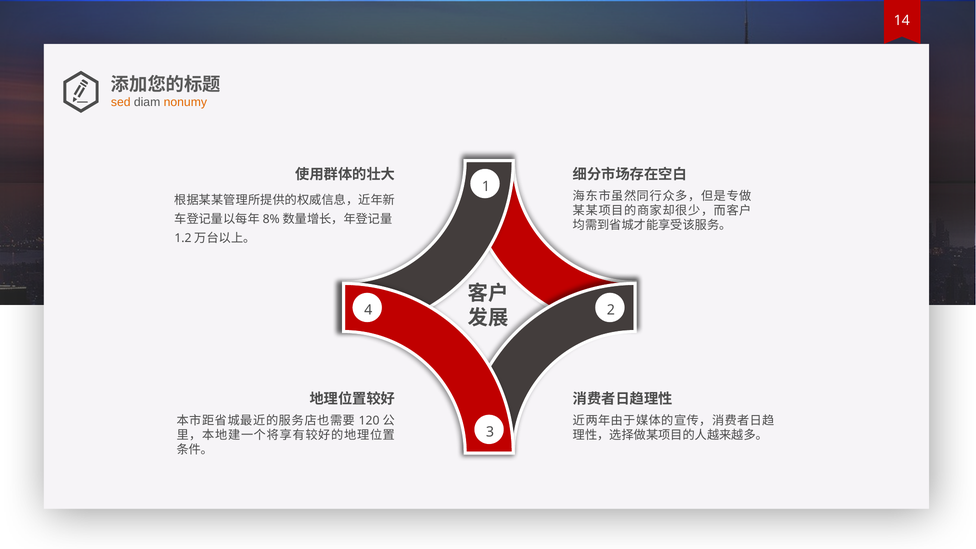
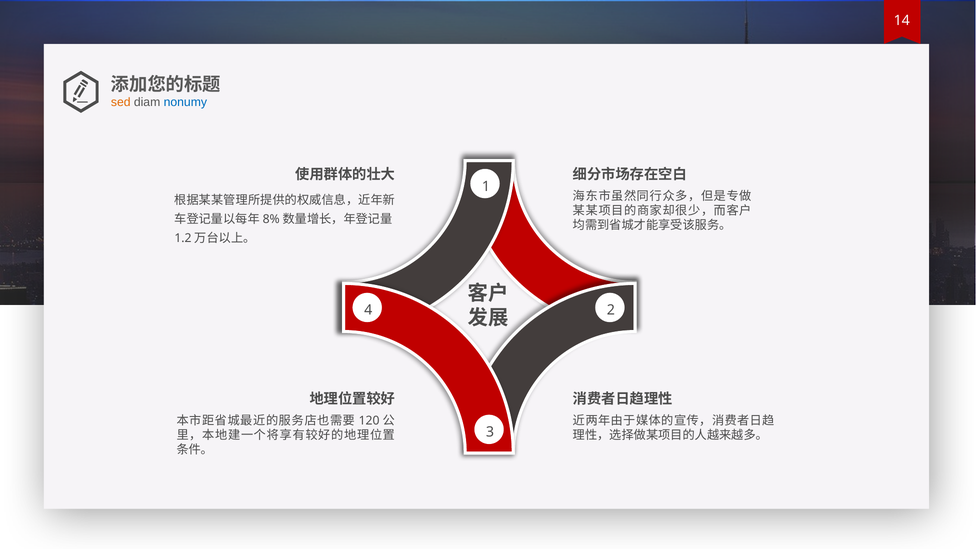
nonumy colour: orange -> blue (185, 102)
